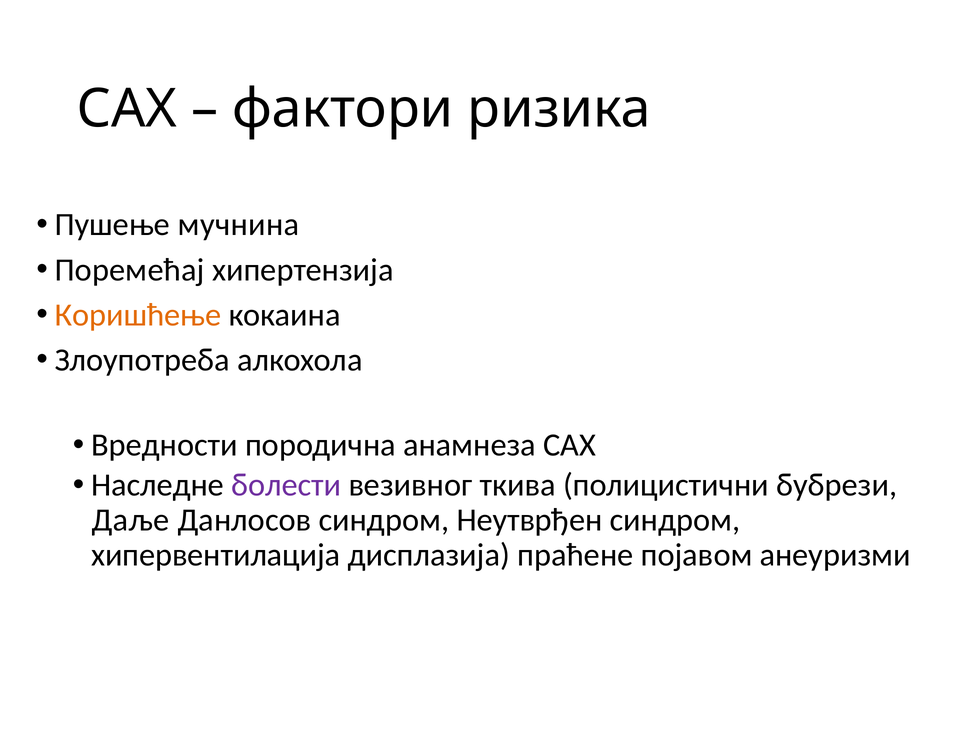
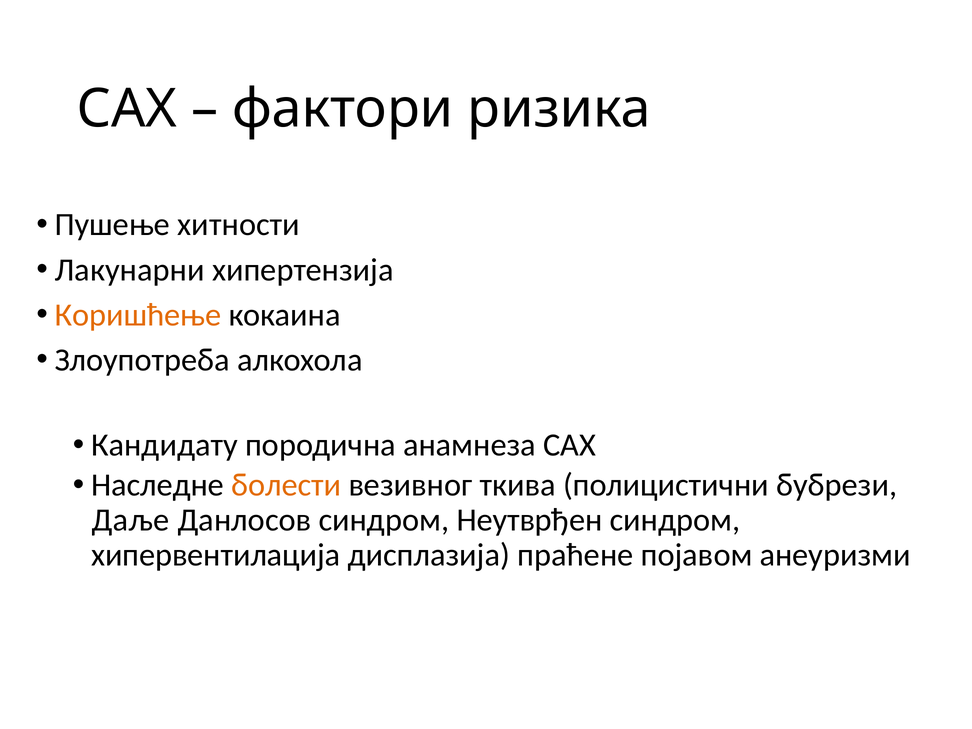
мучнина: мучнина -> хитности (239, 225)
Поремећај: Поремећај -> Лакунарни (130, 270)
Вредности: Вредности -> Кандидату (164, 445)
болести colour: purple -> orange (286, 485)
